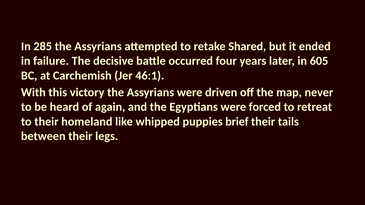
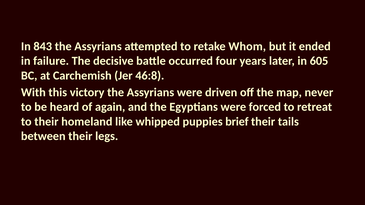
285: 285 -> 843 (43, 46)
Shared: Shared -> Whom (247, 46)
46:1: 46:1 -> 46:8 (150, 76)
